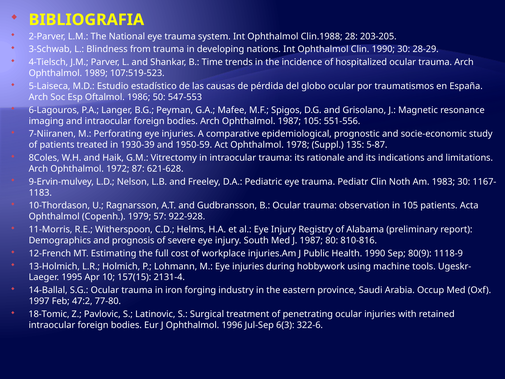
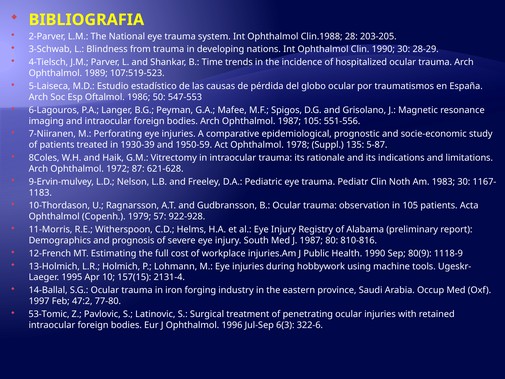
18-Tomic: 18-Tomic -> 53-Tomic (49, 314)
